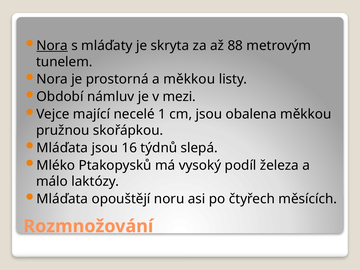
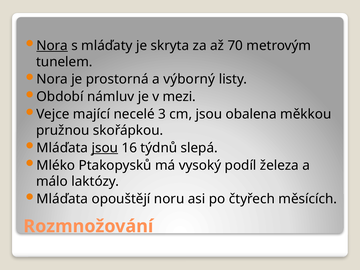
88: 88 -> 70 (235, 46)
a měkkou: měkkou -> výborný (189, 79)
1: 1 -> 3 (162, 114)
jsou underline: none -> present (105, 148)
